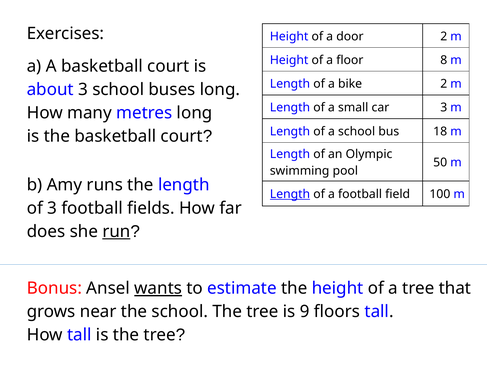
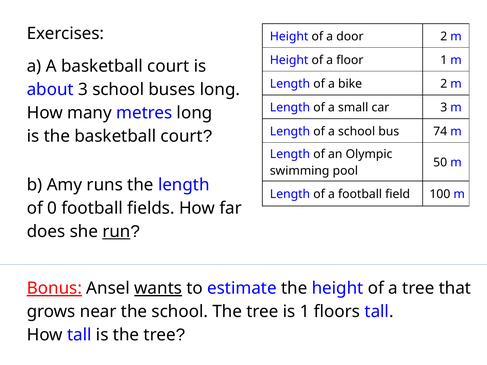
floor 8: 8 -> 1 (444, 60)
18: 18 -> 74 (440, 131)
Length underline: present -> none (290, 194)
of 3: 3 -> 0 (52, 208)
Bonus underline: none -> present (54, 289)
is 9: 9 -> 1 (305, 312)
